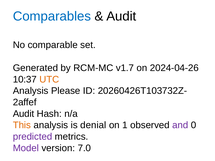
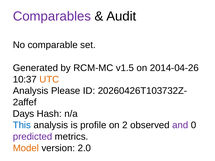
Comparables colour: blue -> purple (52, 16)
v1.7: v1.7 -> v1.5 (125, 68)
2024-04-26: 2024-04-26 -> 2014-04-26 (174, 68)
Audit: Audit -> Days (24, 114)
This colour: orange -> blue (22, 125)
denial: denial -> profile (93, 125)
1: 1 -> 2 (125, 125)
Model colour: purple -> orange (26, 148)
7.0: 7.0 -> 2.0 (84, 148)
